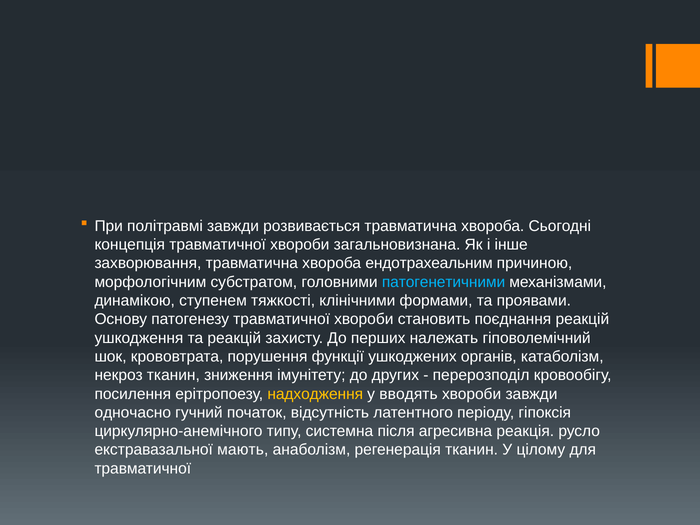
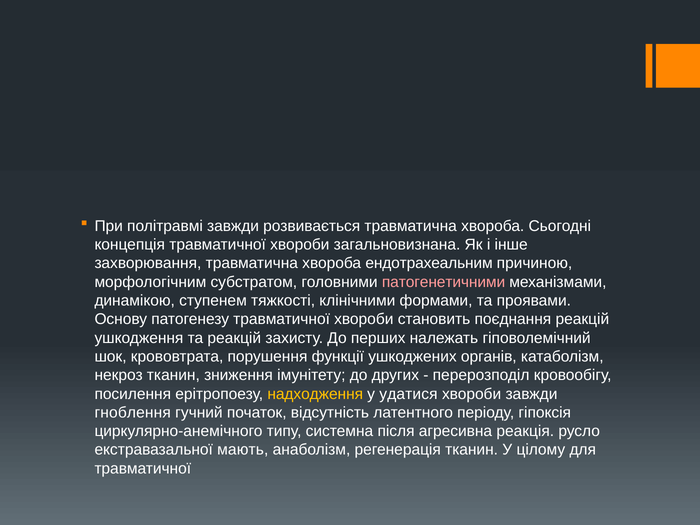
патогенетичними colour: light blue -> pink (444, 282)
вводять: вводять -> удатися (408, 394)
одночасно: одночасно -> гноблення (133, 413)
